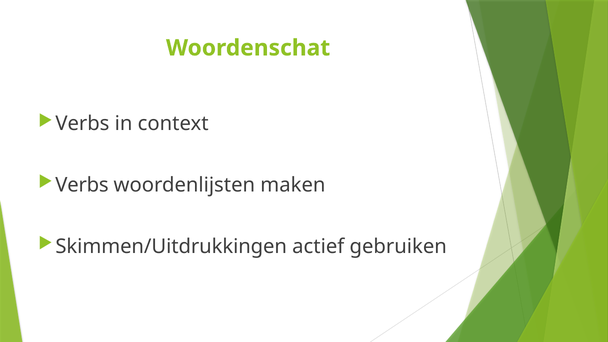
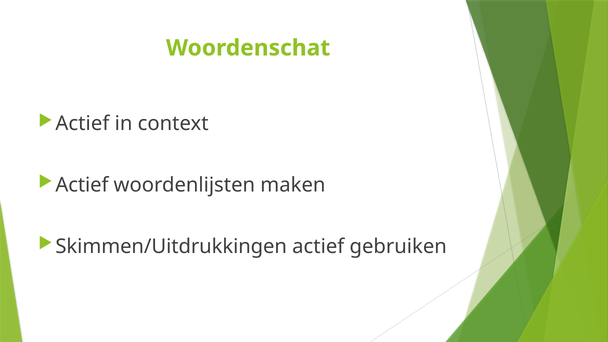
Verbs: Verbs -> Actief (82, 124)
Verbs: Verbs -> Actief (82, 185)
